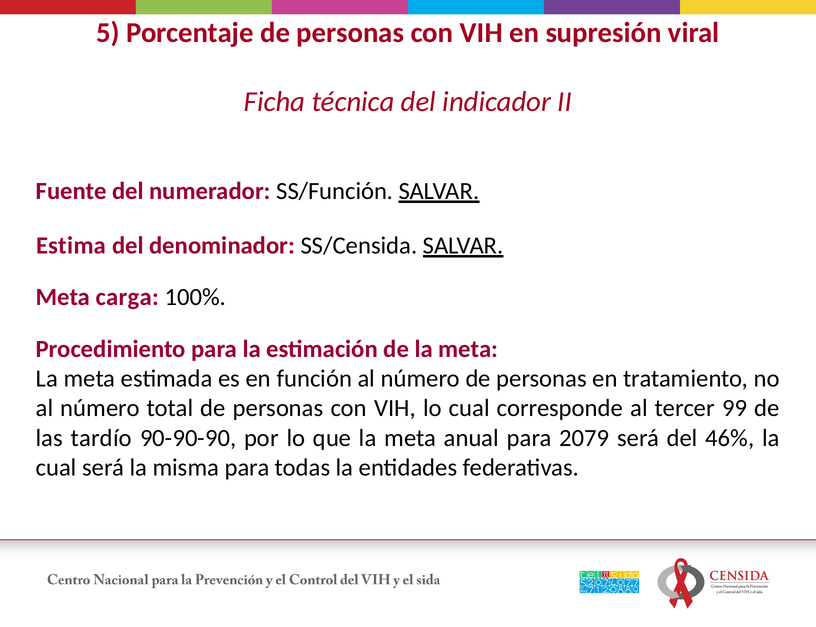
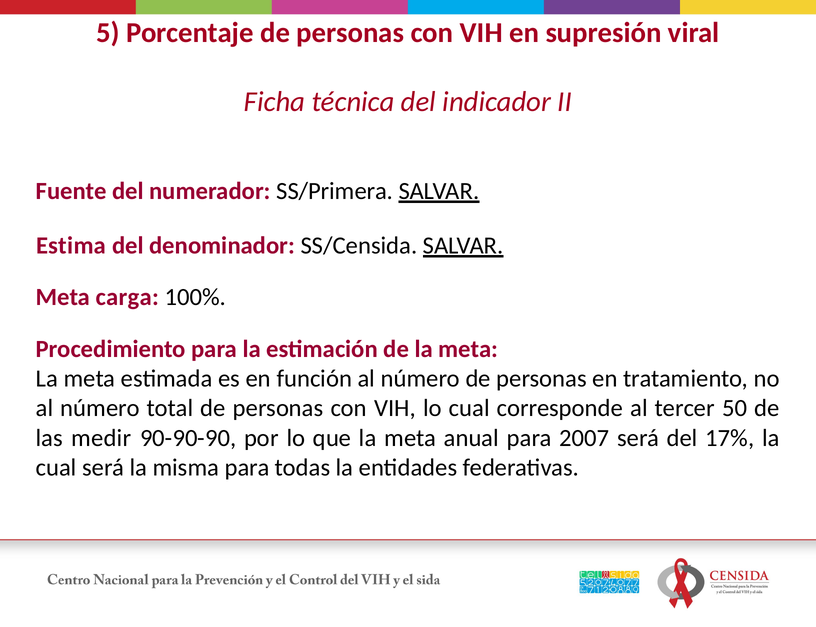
SS/Función: SS/Función -> SS/Primera (335, 191)
99: 99 -> 50 (735, 408)
tardío: tardío -> medir (101, 438)
2079: 2079 -> 2007 (584, 438)
46%: 46% -> 17% (730, 438)
